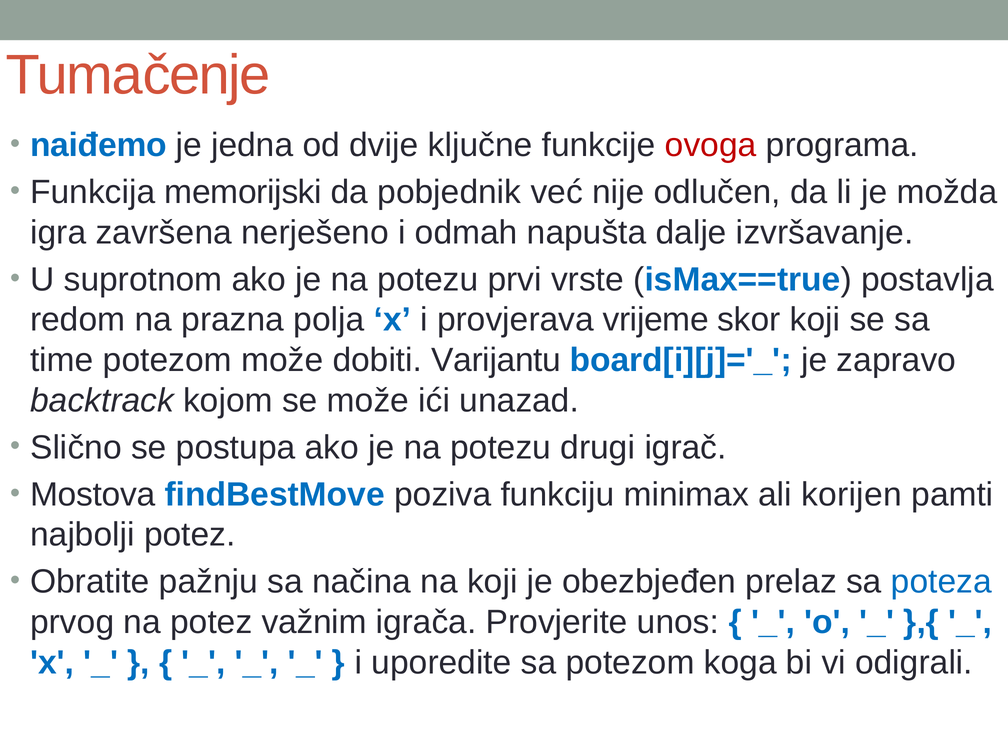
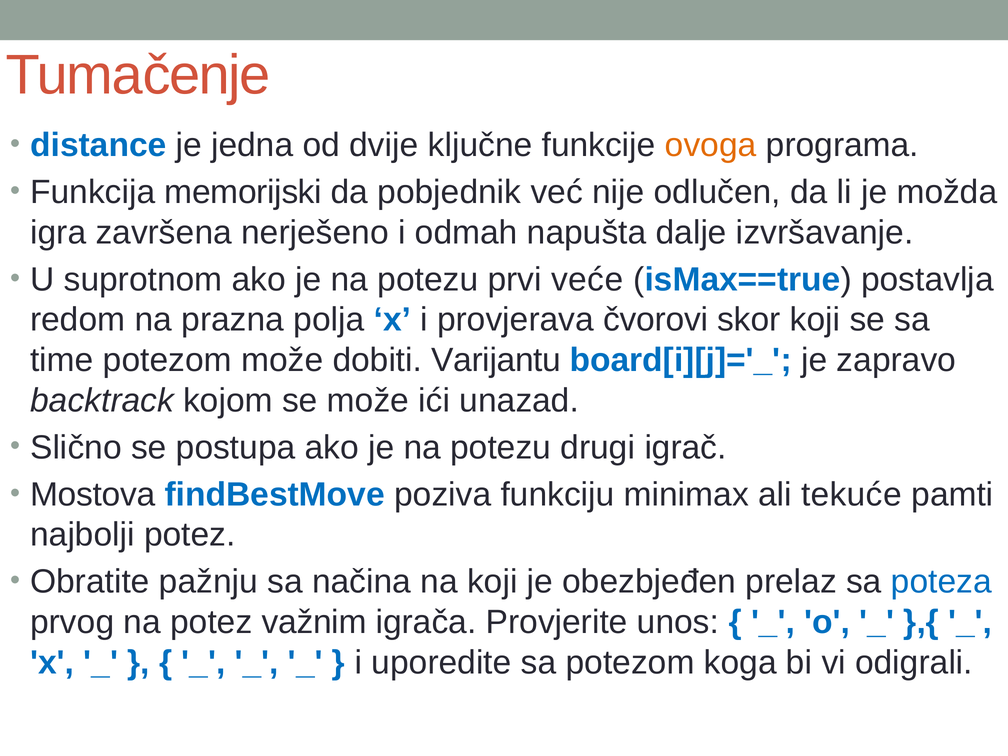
naiđemo: naiđemo -> distance (98, 145)
ovoga colour: red -> orange (711, 145)
vrste: vrste -> veće (587, 280)
vrijeme: vrijeme -> čvorovi (656, 320)
korijen: korijen -> tekuće (851, 495)
